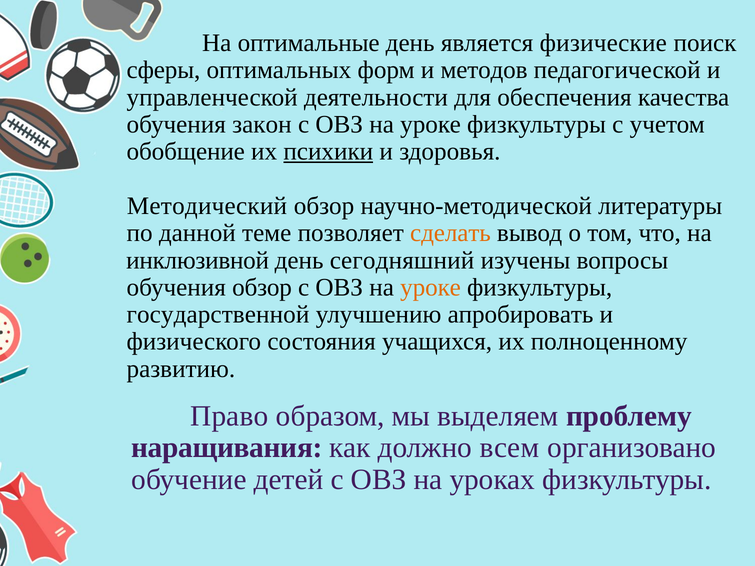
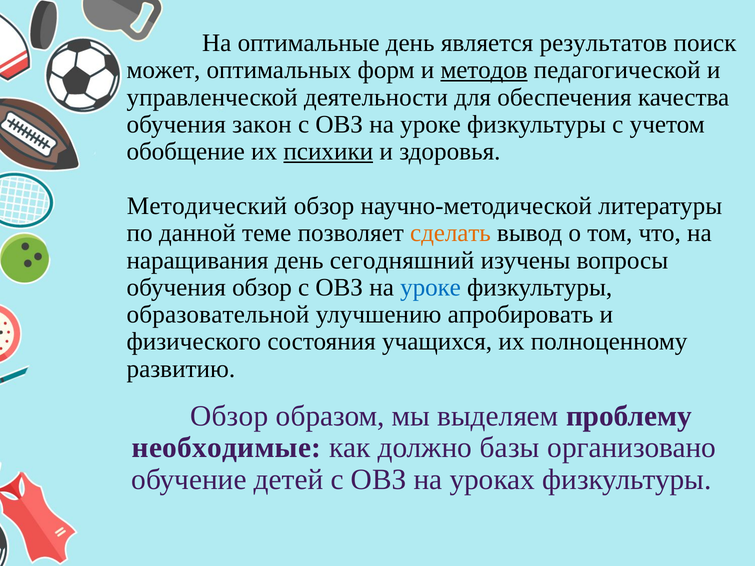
физические: физические -> результатов (603, 43)
сферы: сферы -> может (163, 70)
методов underline: none -> present (484, 70)
инклюзивной: инклюзивной -> наращивания (198, 260)
уроке colour: orange -> blue (431, 288)
государственной: государственной -> образовательной (218, 315)
Право: Право -> Обзор (229, 416)
наращивания: наращивания -> необходимые (227, 448)
всем: всем -> базы (510, 448)
